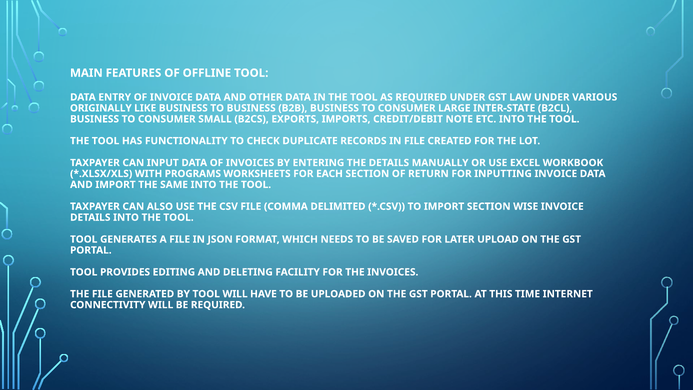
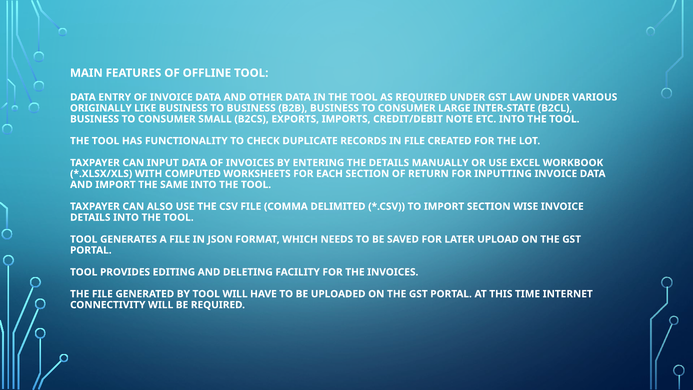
PROGRAMS: PROGRAMS -> COMPUTED (193, 174)
